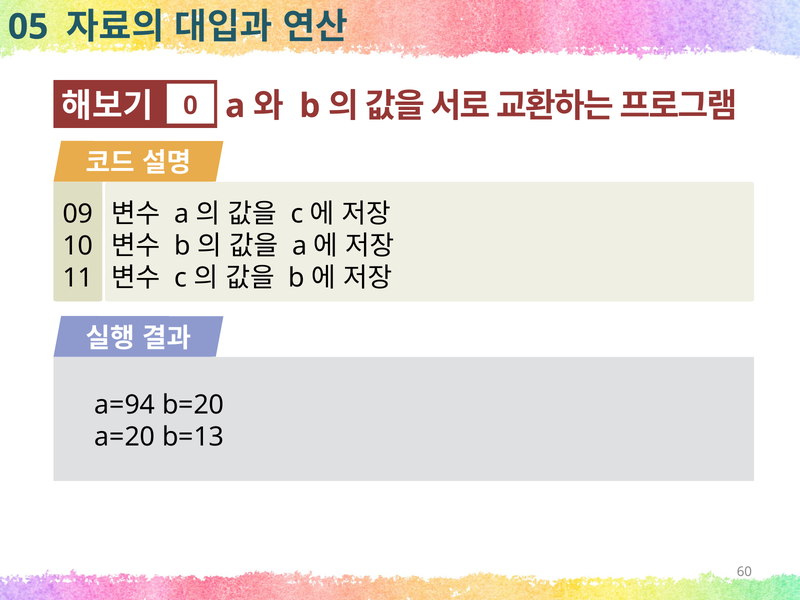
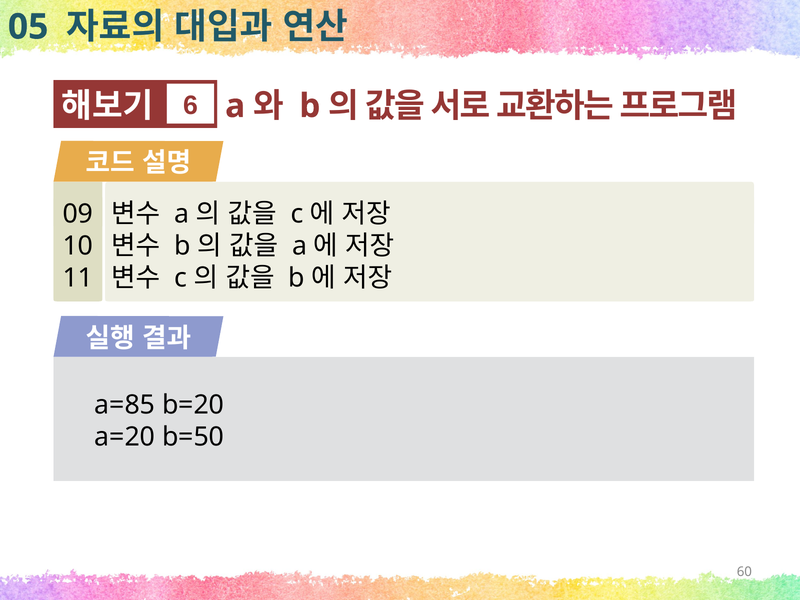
0: 0 -> 6 (191, 106)
a=94: a=94 -> a=85 (125, 405)
b=13: b=13 -> b=50 (193, 437)
